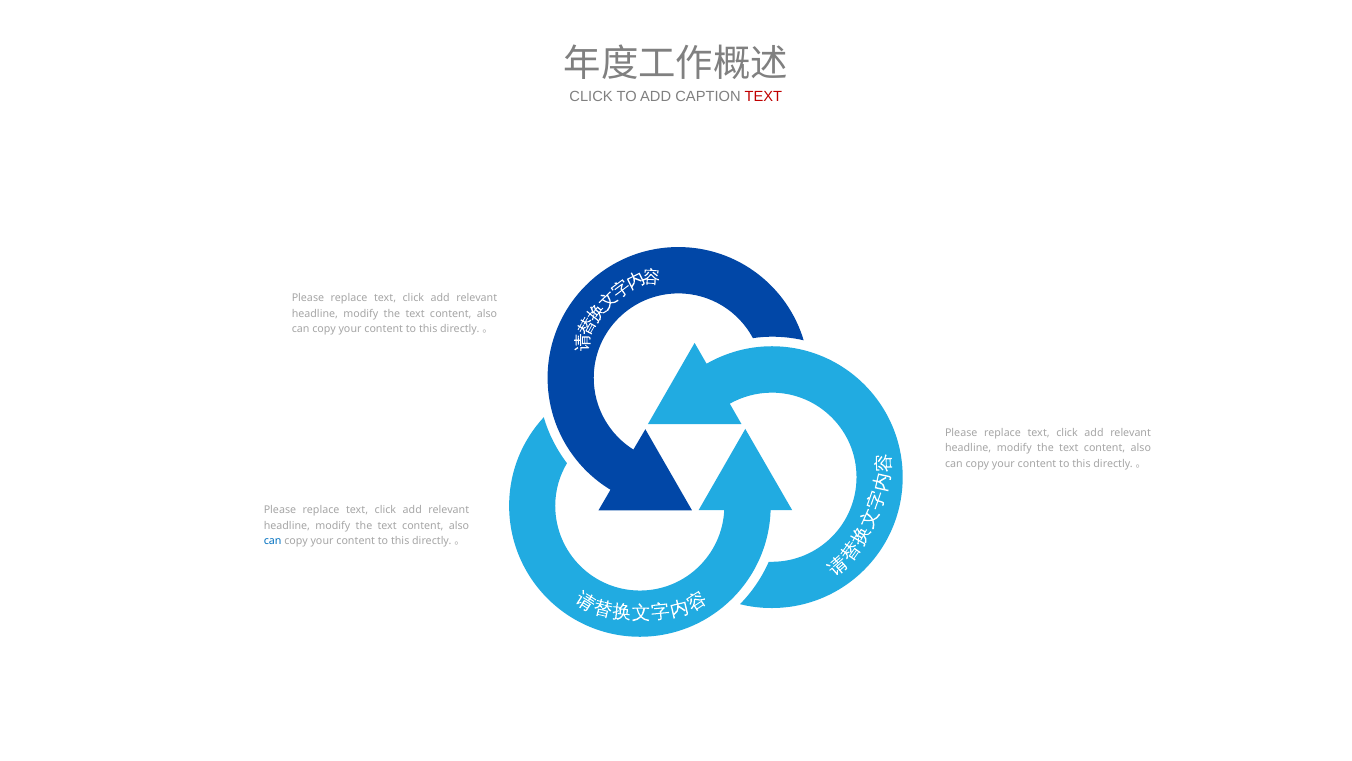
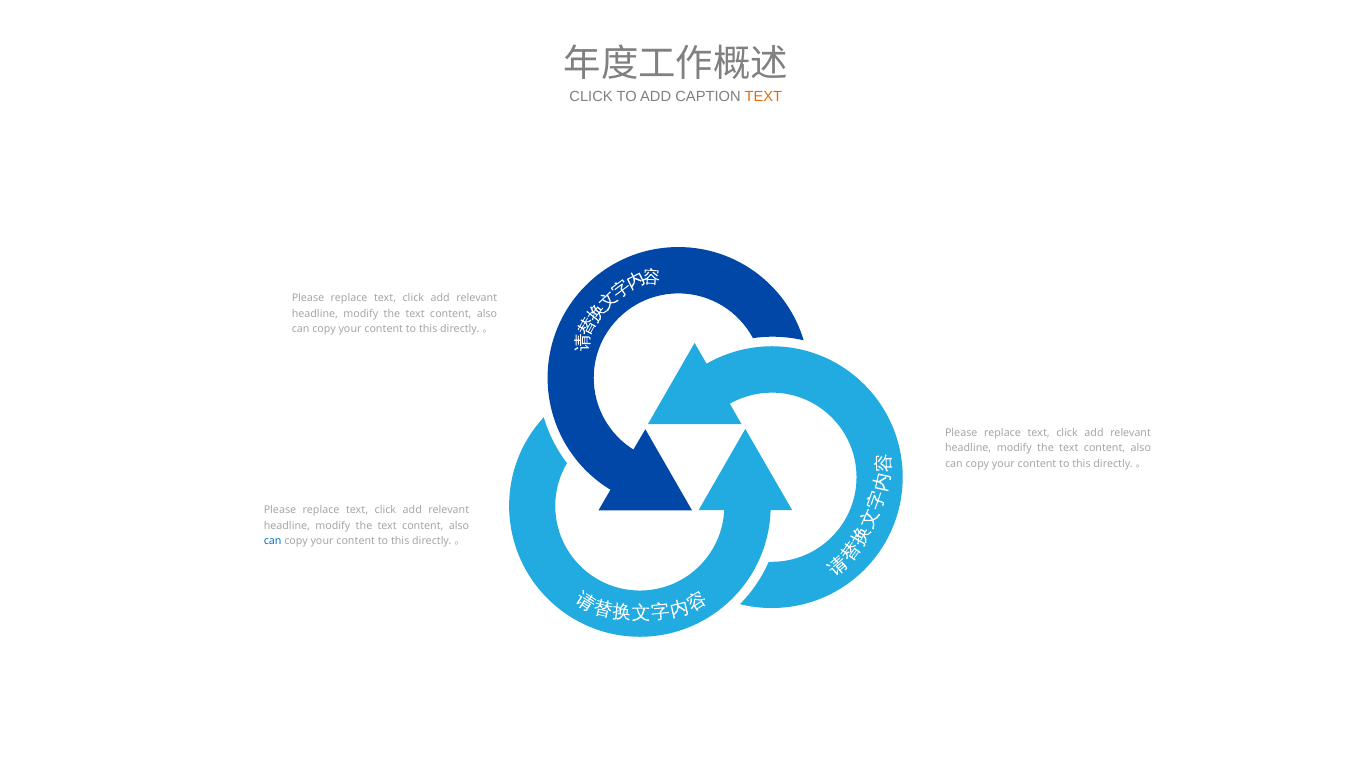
TEXT colour: red -> orange (763, 97)
